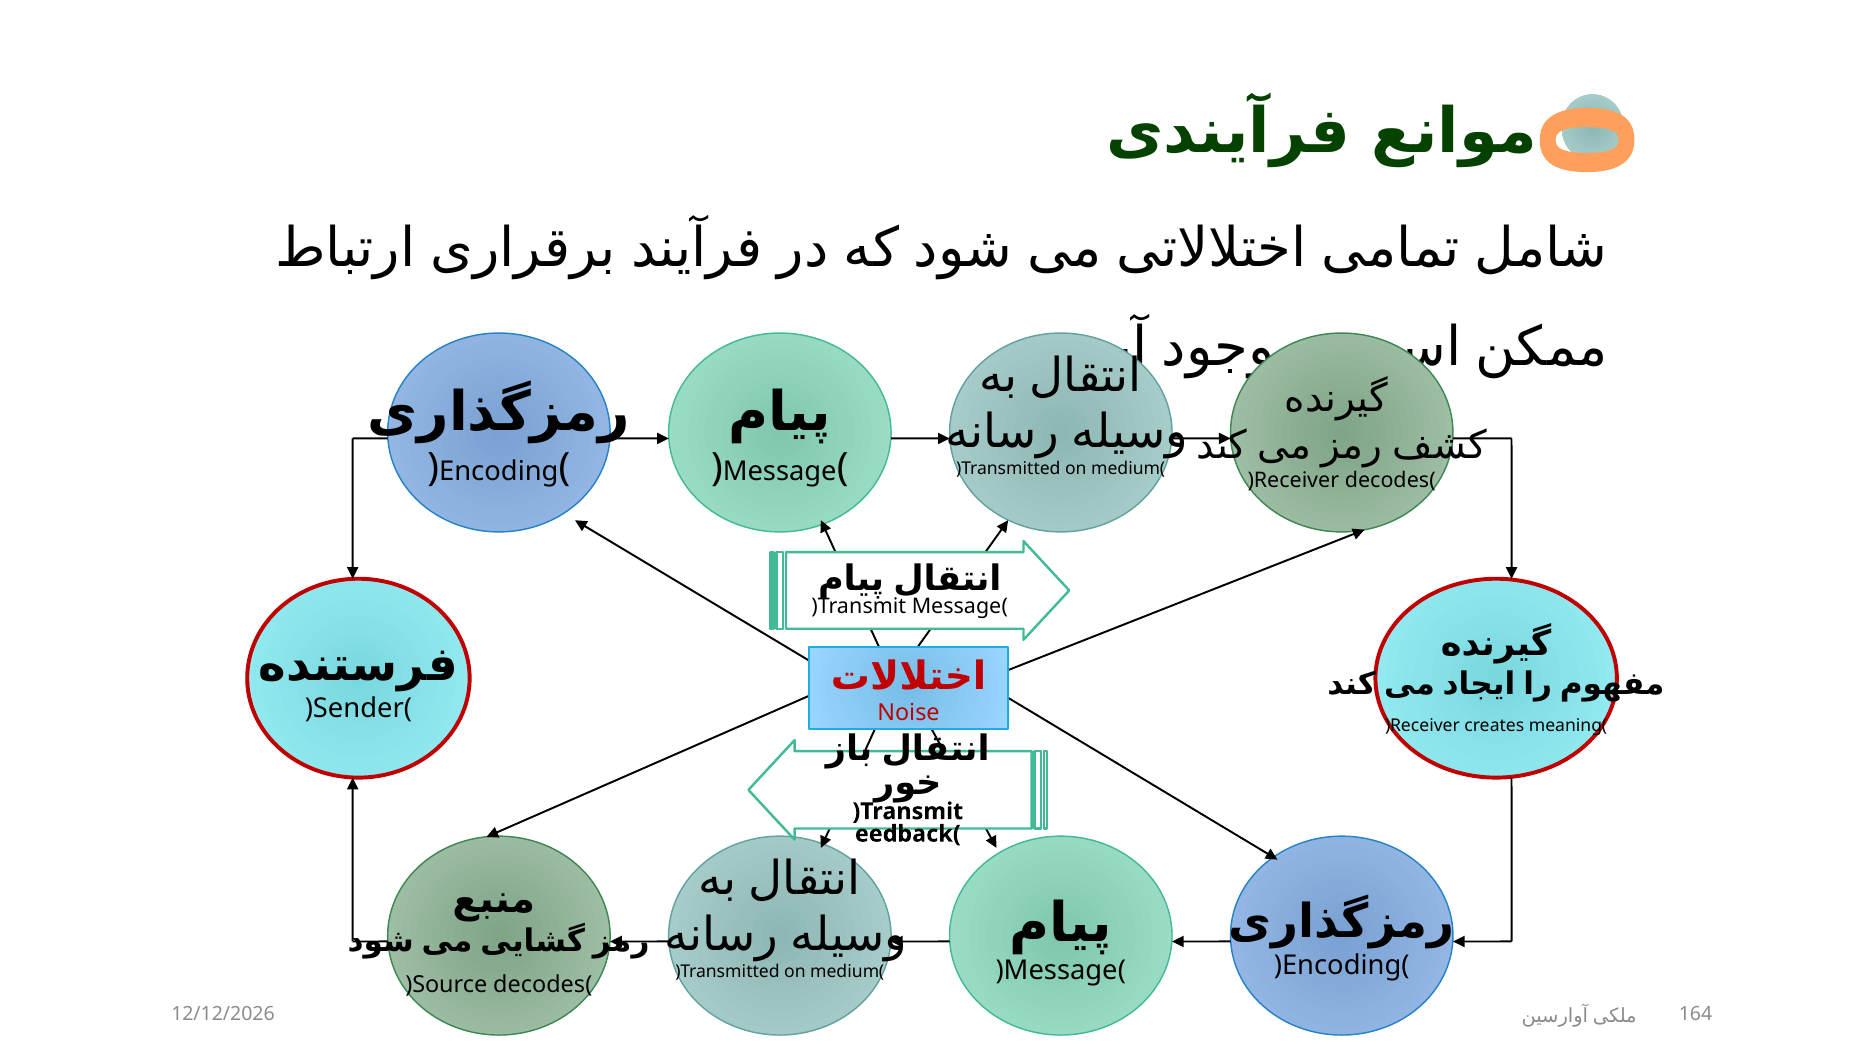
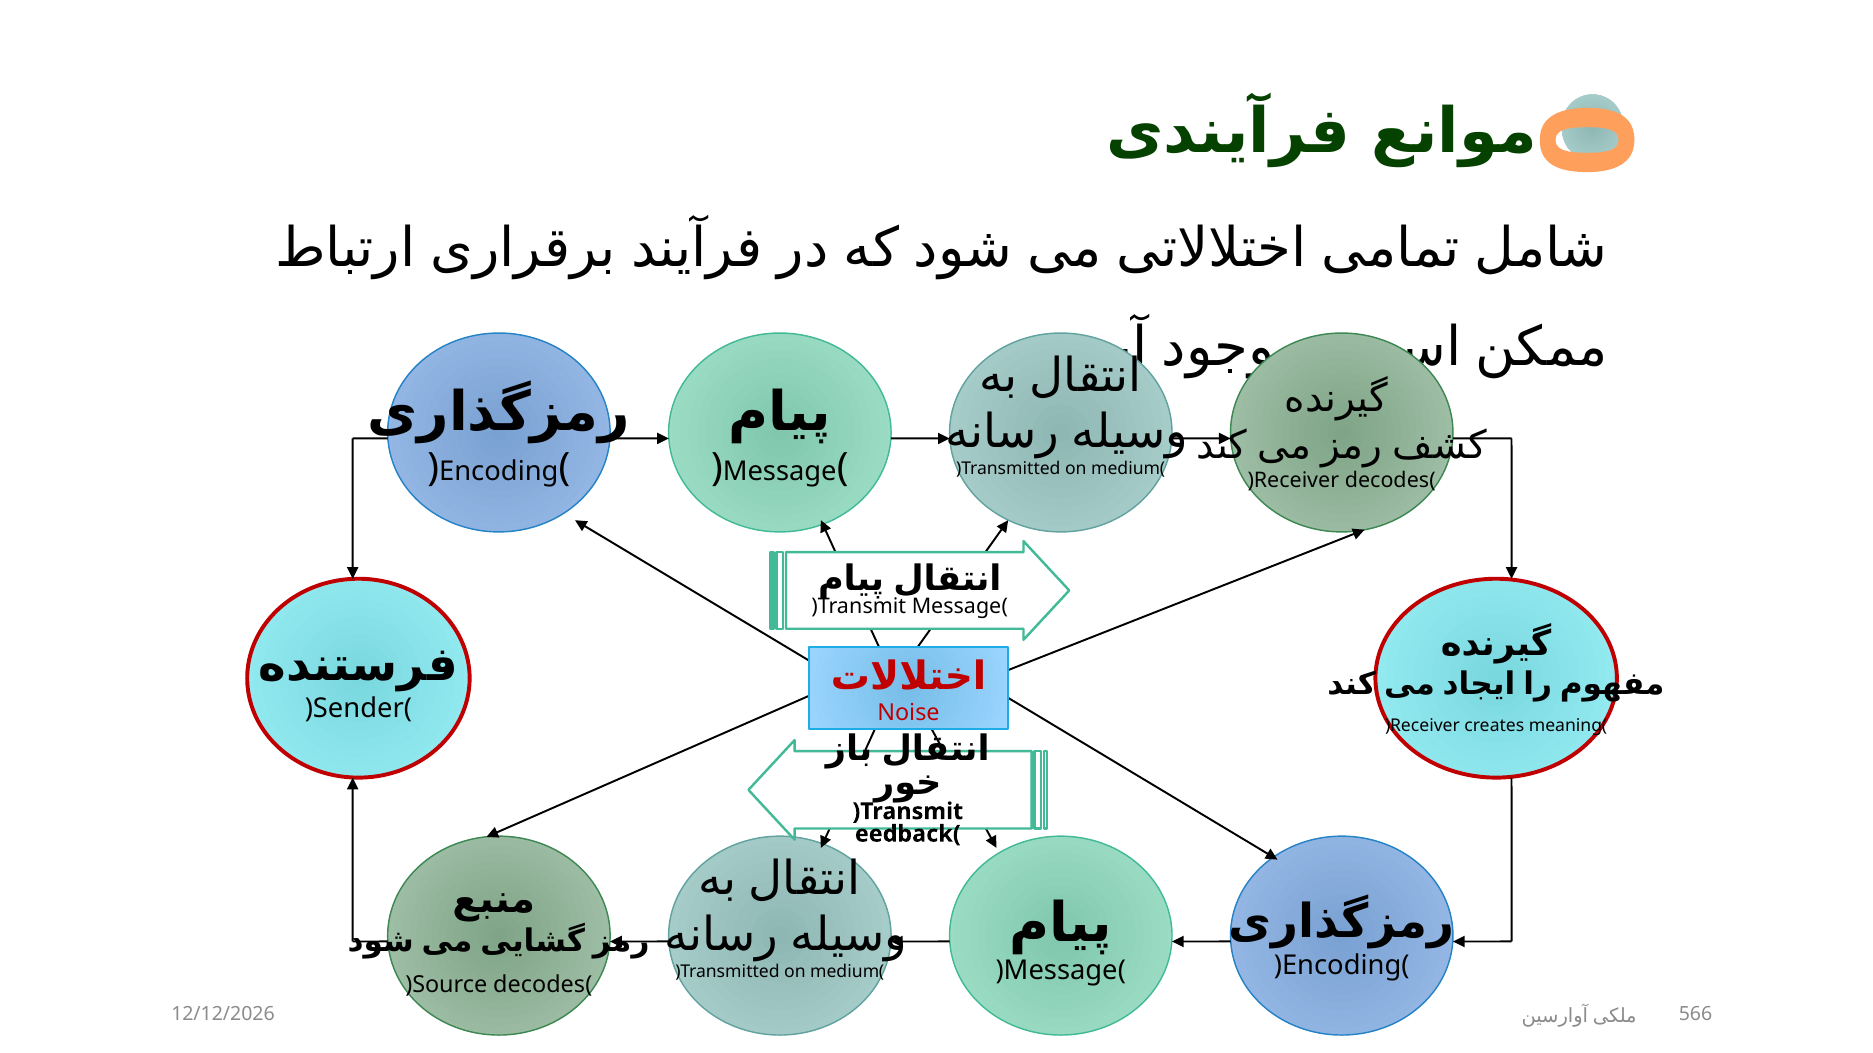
164: 164 -> 566 (1696, 1015)
